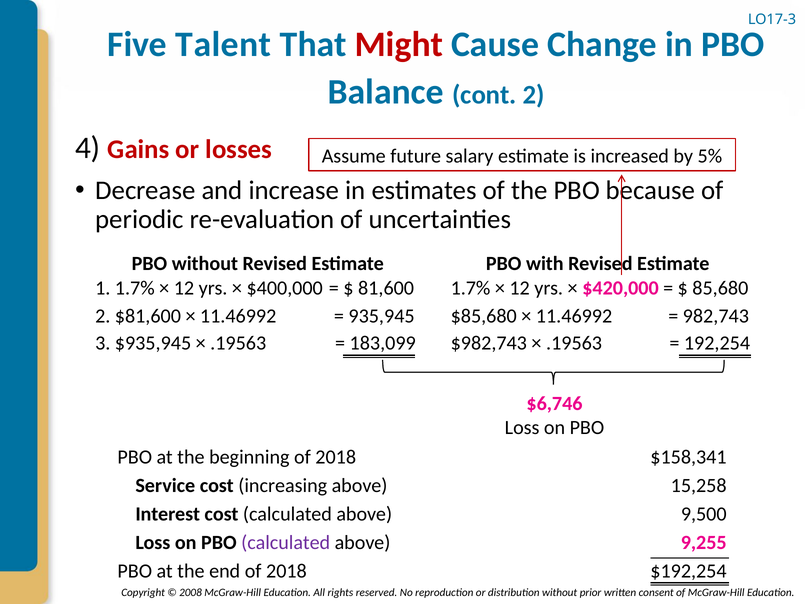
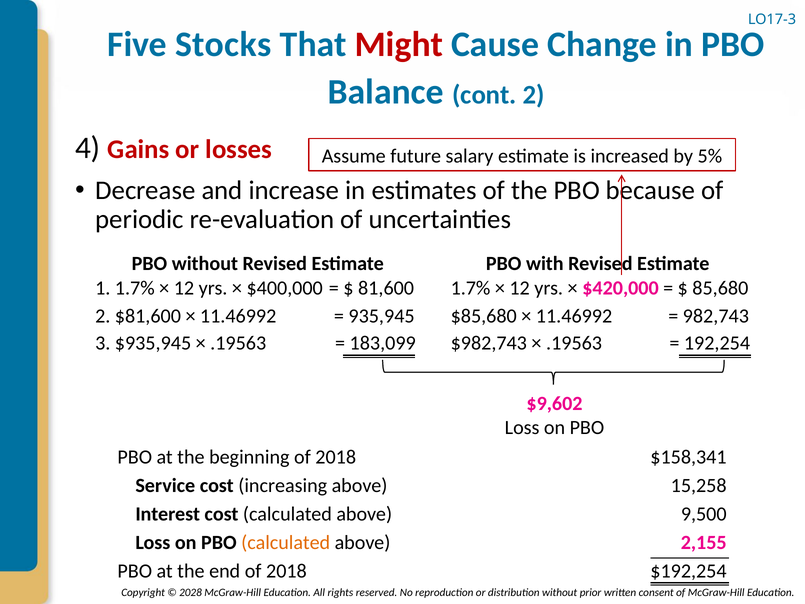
Talent: Talent -> Stocks (223, 45)
$6,746: $6,746 -> $9,602 (555, 403)
calculated colour: purple -> orange (286, 542)
9,255: 9,255 -> 2,155 (704, 542)
2008: 2008 -> 2028 (190, 592)
